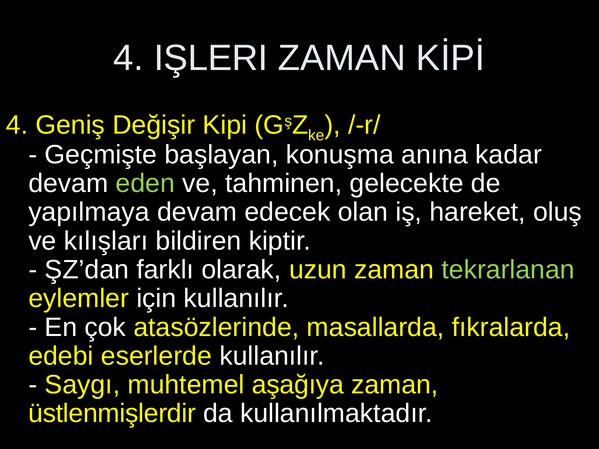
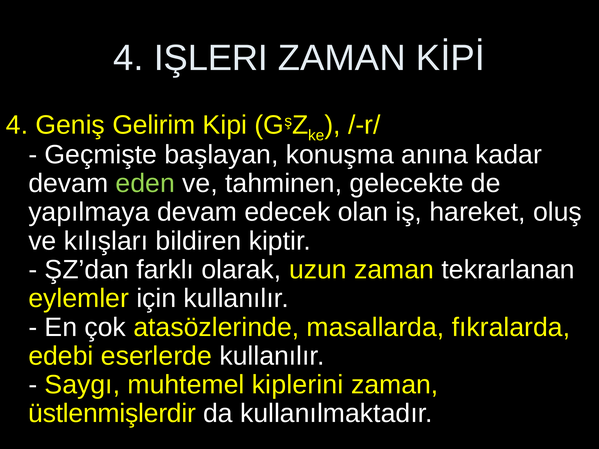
Değişir: Değişir -> Gelirim (154, 125)
tekrarlanan colour: light green -> white (508, 270)
aşağıya: aşağıya -> kiplerini (298, 385)
